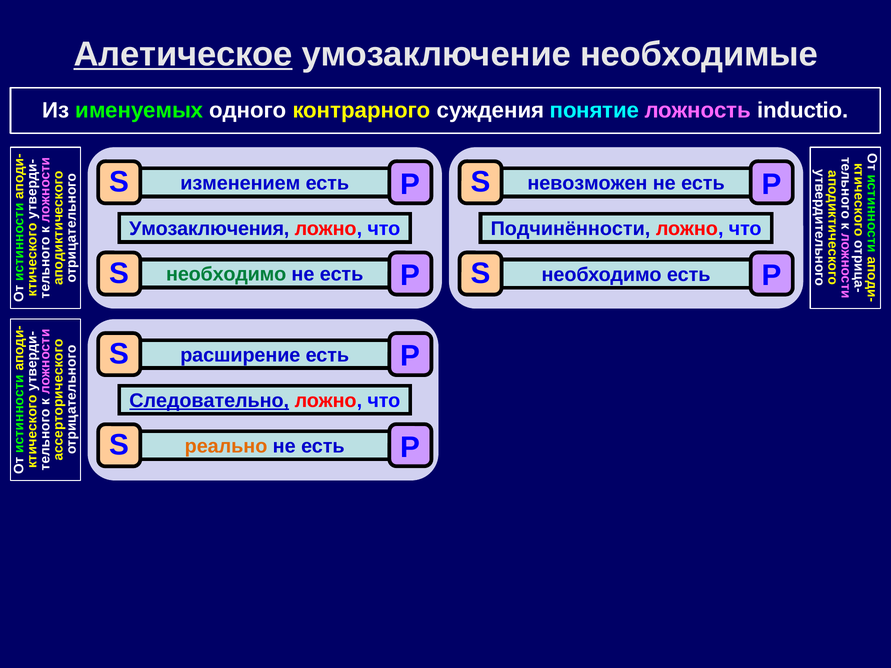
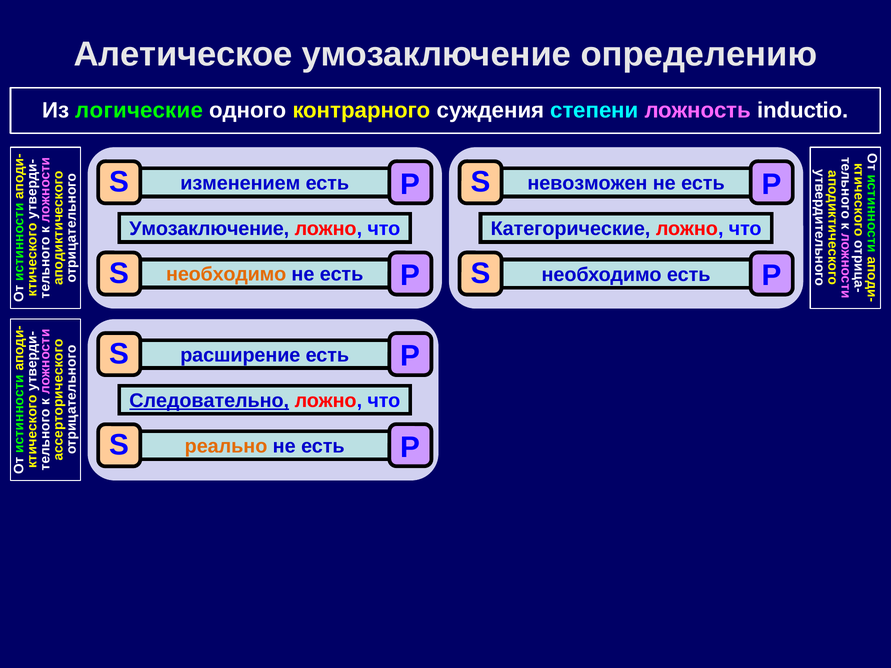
Алетическое underline: present -> none (183, 54)
необходимые: необходимые -> определению (699, 54)
именуемых: именуемых -> логические (139, 110)
понятие: понятие -> степени (594, 110)
Умозаключения: Умозаключения -> Умозаключение (209, 229)
Подчинённости: Подчинённости -> Категорические (570, 229)
необходимо colour: green -> orange (226, 274)
